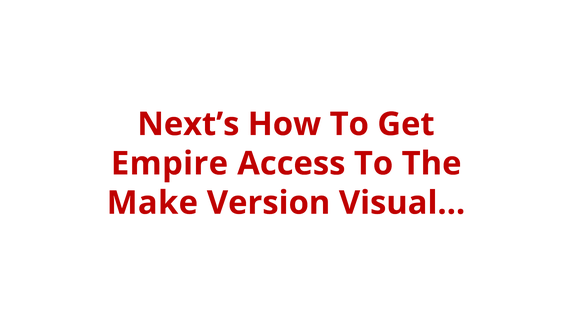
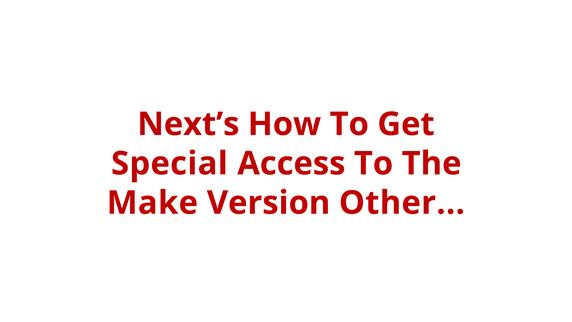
Empire: Empire -> Special (169, 163)
Visual: Visual -> Other (402, 203)
